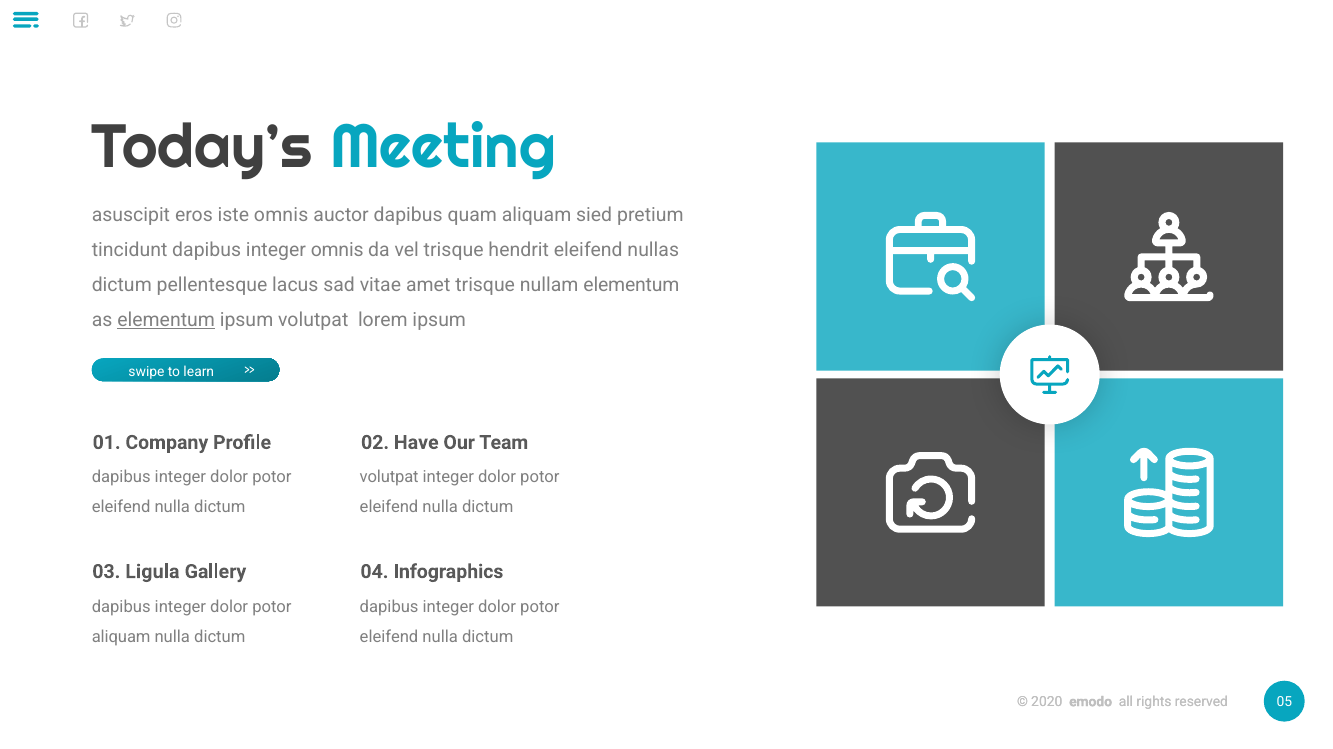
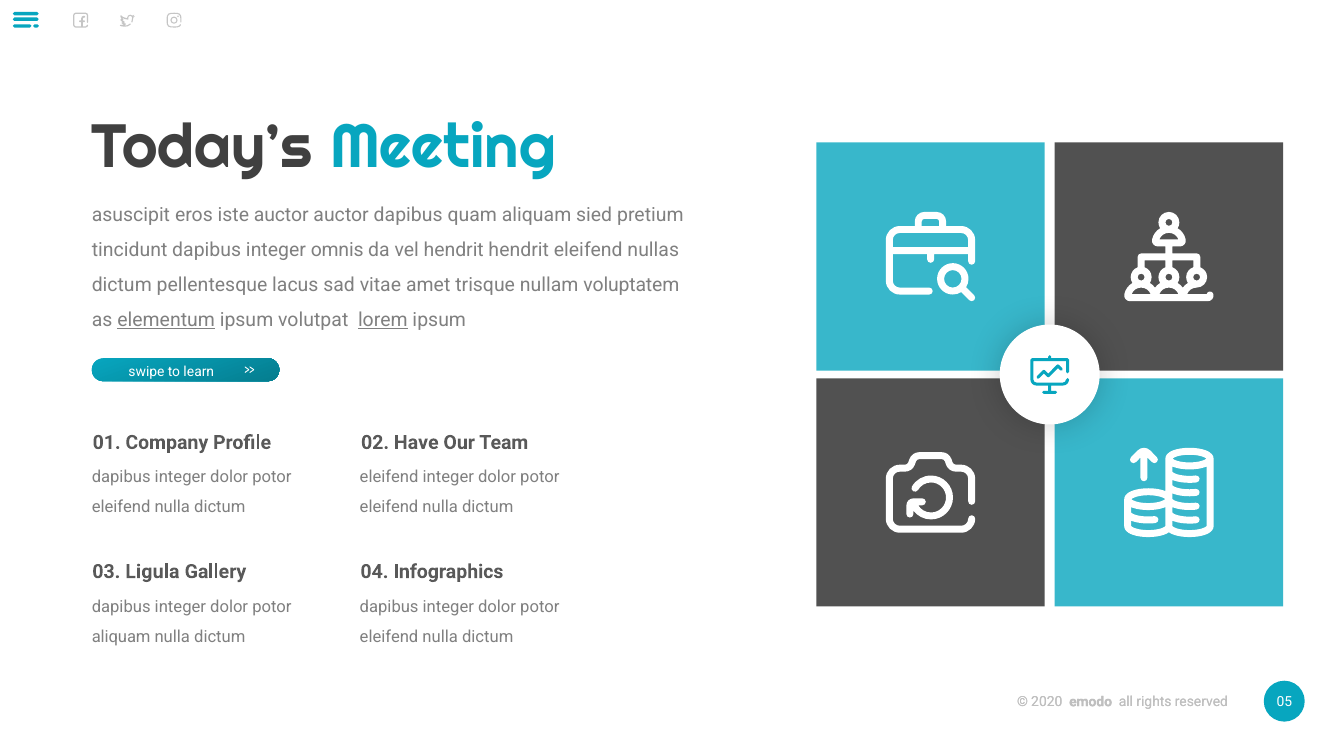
iste omnis: omnis -> auctor (281, 215)
vel trisque: trisque -> hendrit (454, 250)
nullam elementum: elementum -> voluptatem (631, 285)
lorem underline: none -> present (383, 320)
volutpat: volutpat -> eleifend (389, 478)
